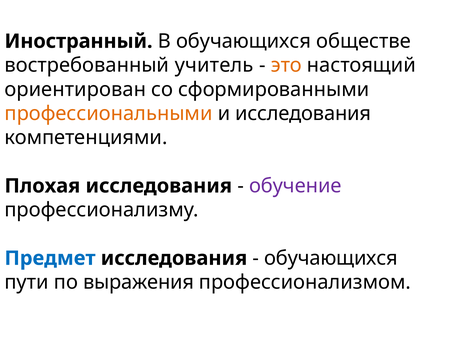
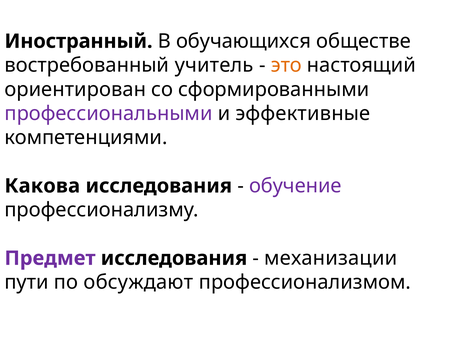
профессиональными colour: orange -> purple (109, 114)
и исследования: исследования -> эффективные (303, 114)
Плохая: Плохая -> Какова (42, 186)
Предмет colour: blue -> purple (50, 258)
обучающихся: обучающихся -> механизации (331, 258)
выражения: выражения -> обсуждают (138, 282)
